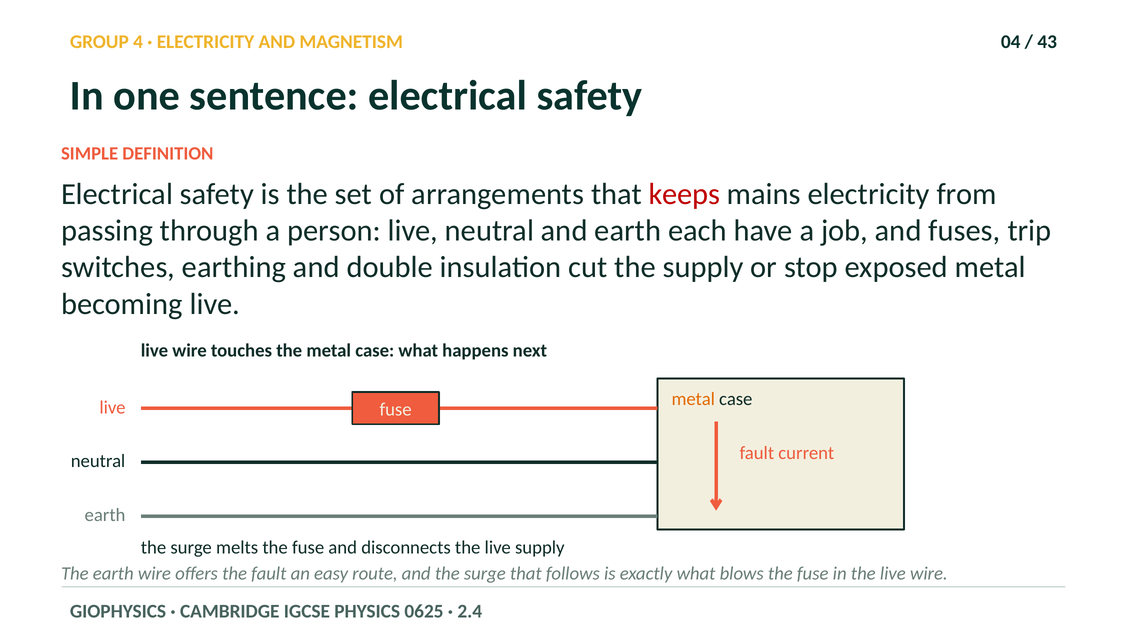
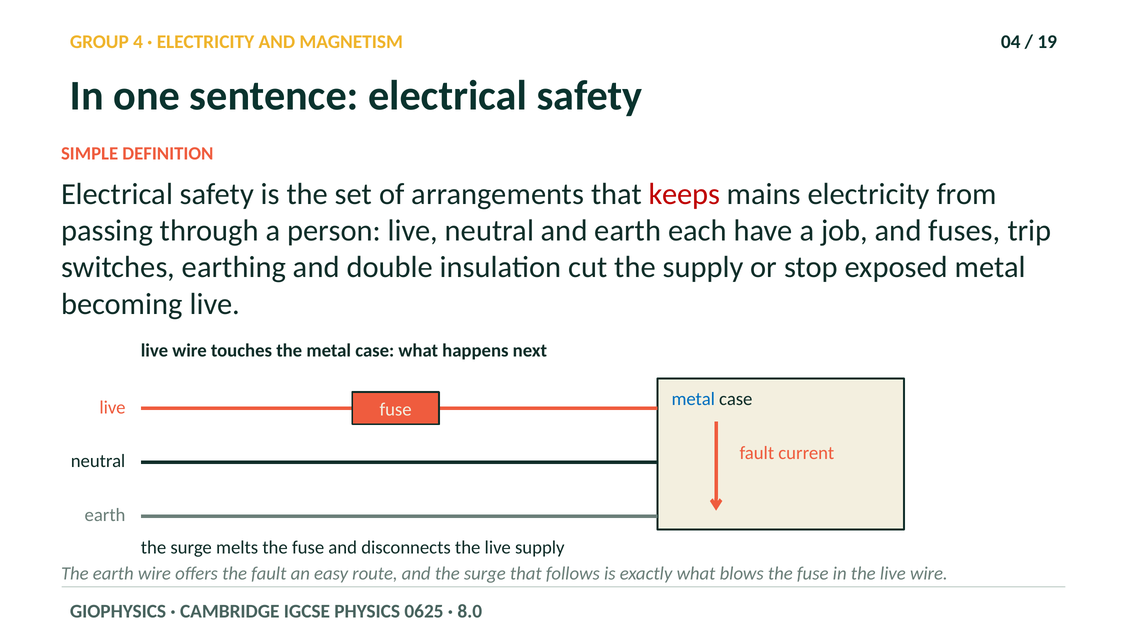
43: 43 -> 19 (1047, 42)
metal colour: orange -> blue (693, 399)
2.4: 2.4 -> 8.0 (470, 611)
